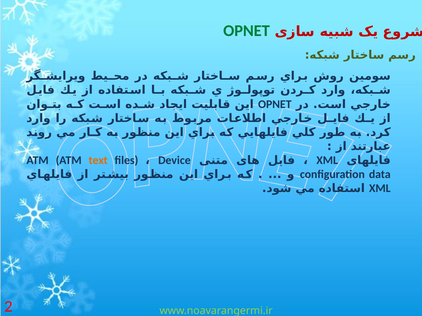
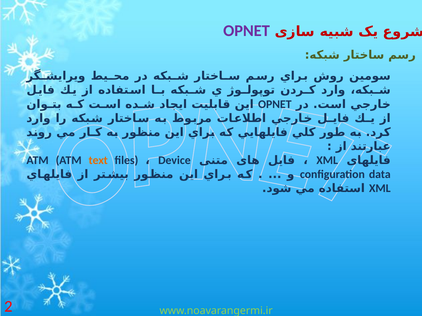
OPNET colour: green -> purple (247, 31)
